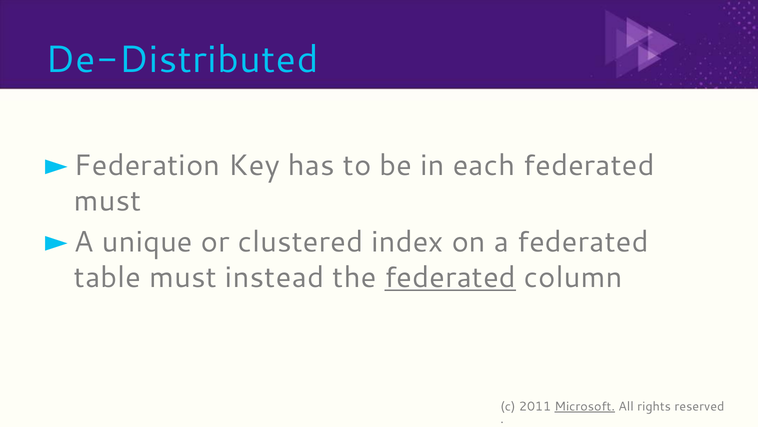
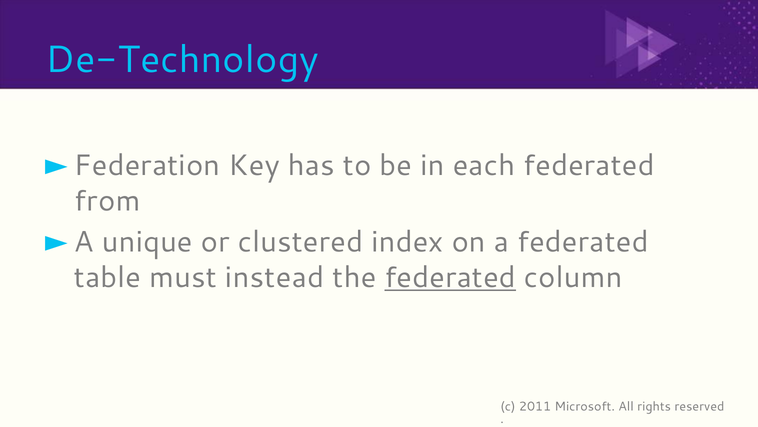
De-Distributed: De-Distributed -> De-Technology (182, 59)
must: must -> from (107, 200)
Microsoft underline: present -> none (585, 406)
